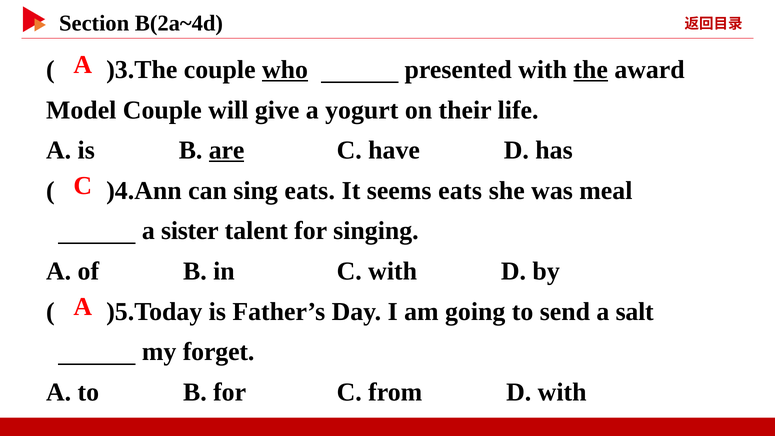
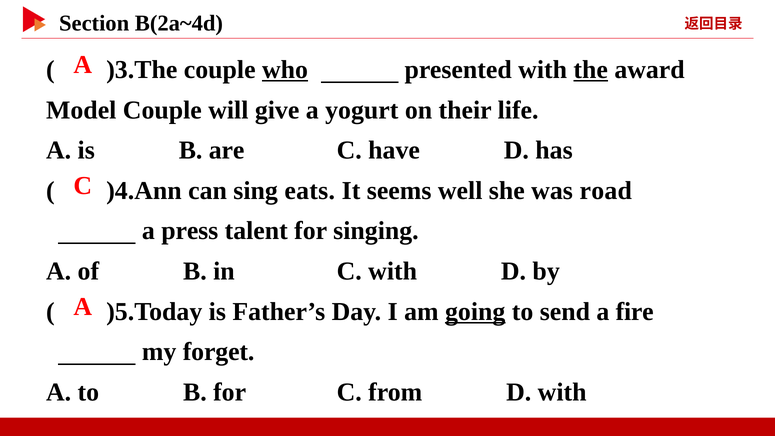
are underline: present -> none (227, 150)
seems eats: eats -> well (460, 191)
meal: meal -> road (606, 191)
sister: sister -> press (190, 231)
going underline: none -> present (475, 312)
salt: salt -> fire (635, 312)
